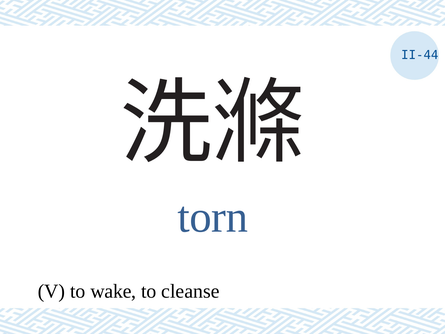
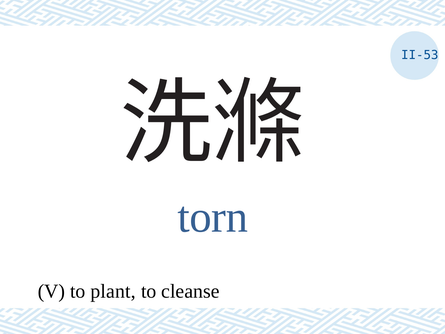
II-44: II-44 -> II-53 (420, 55)
wake: wake -> plant (113, 291)
